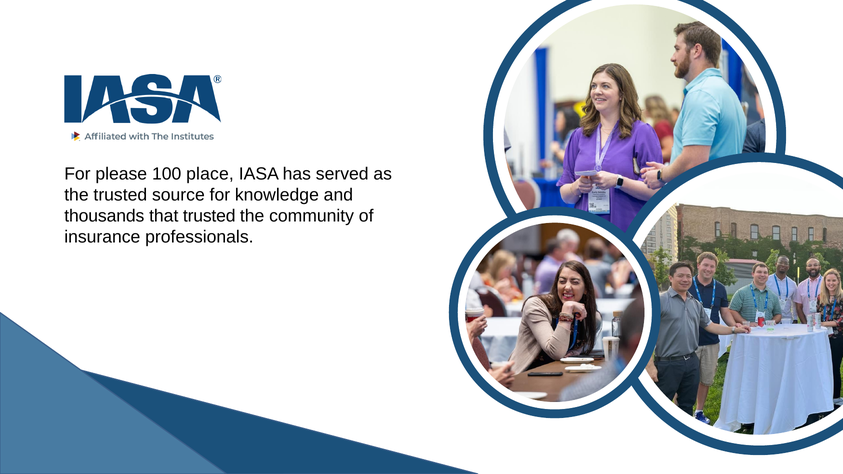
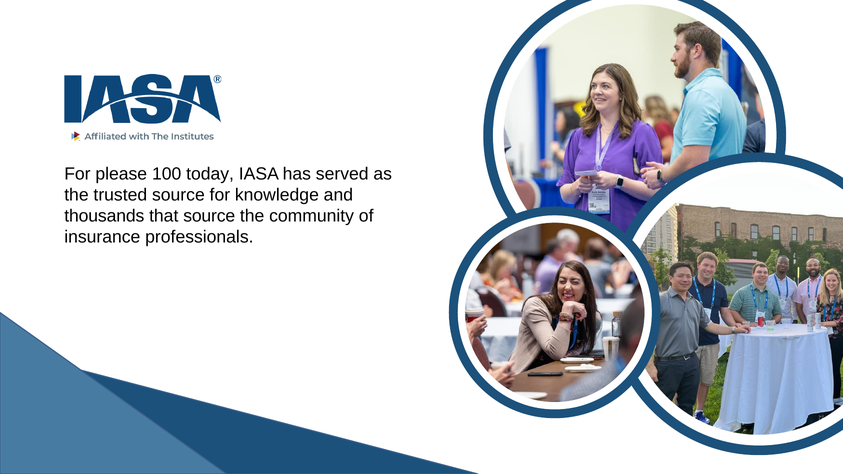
place: place -> today (210, 174)
that trusted: trusted -> source (209, 216)
